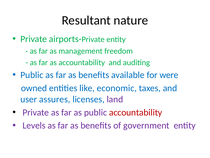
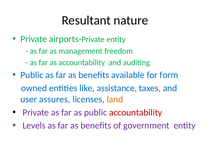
were: were -> form (169, 75)
economic: economic -> assistance (117, 88)
land colour: purple -> orange (115, 99)
